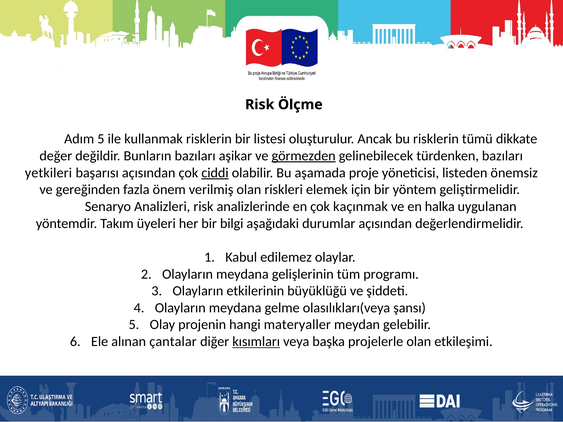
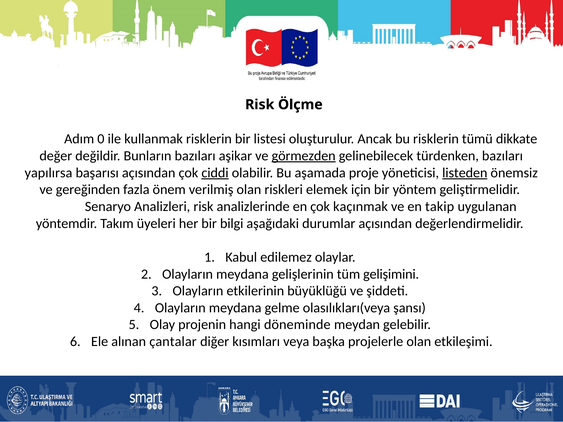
Adım 5: 5 -> 0 (101, 139)
yetkileri: yetkileri -> yapılırsa (48, 173)
listeden underline: none -> present (465, 173)
halka: halka -> takip (440, 207)
programı: programı -> gelişimini (391, 274)
materyaller: materyaller -> döneminde (297, 325)
kısımları underline: present -> none (256, 342)
